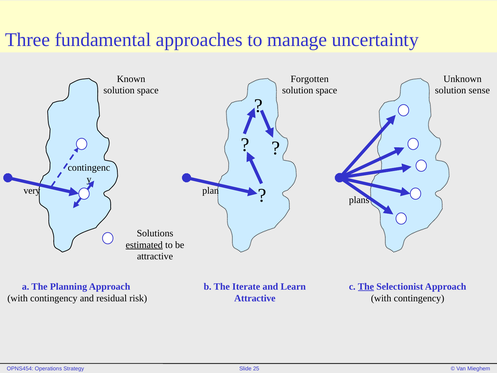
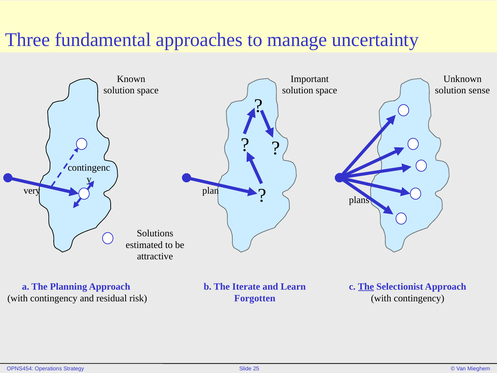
Forgotten: Forgotten -> Important (310, 79)
estimated underline: present -> none (144, 245)
Attractive: Attractive -> Forgotten (255, 298)
